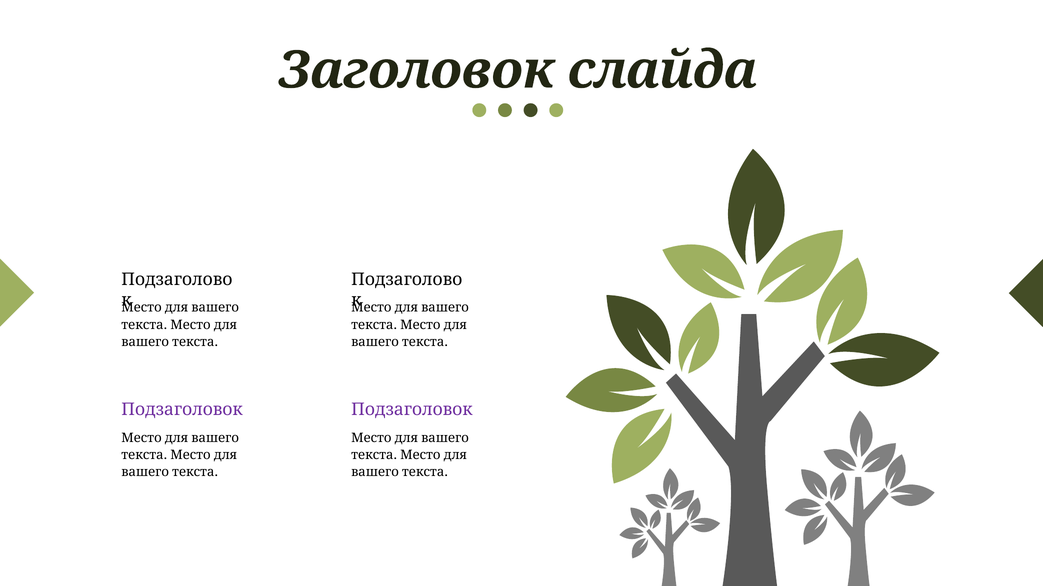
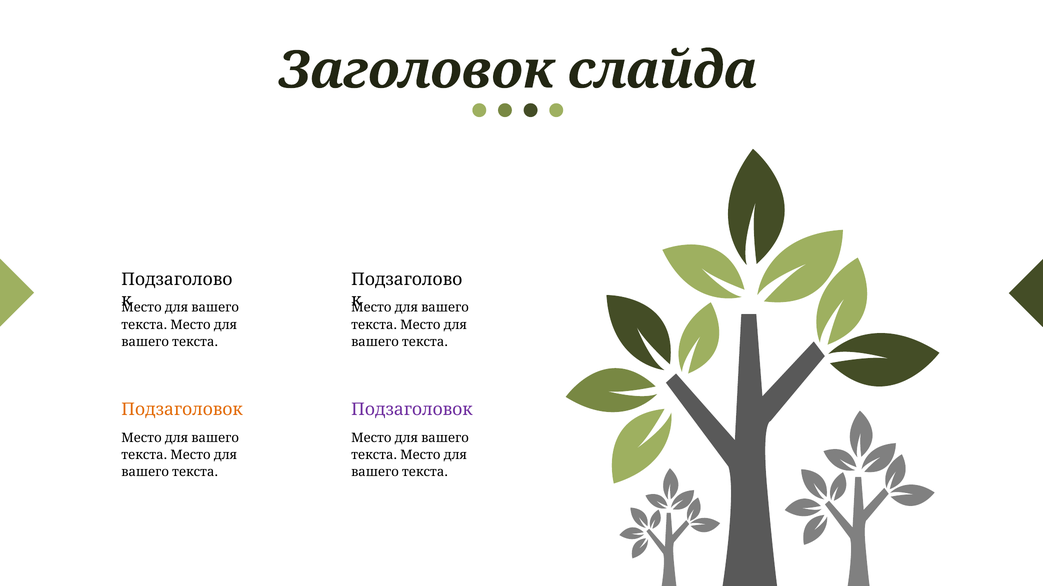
Подзаголовок colour: purple -> orange (182, 410)
